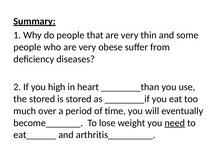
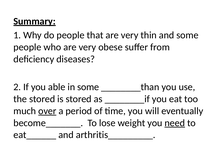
high: high -> able (57, 87)
in heart: heart -> some (88, 87)
over underline: none -> present (47, 111)
